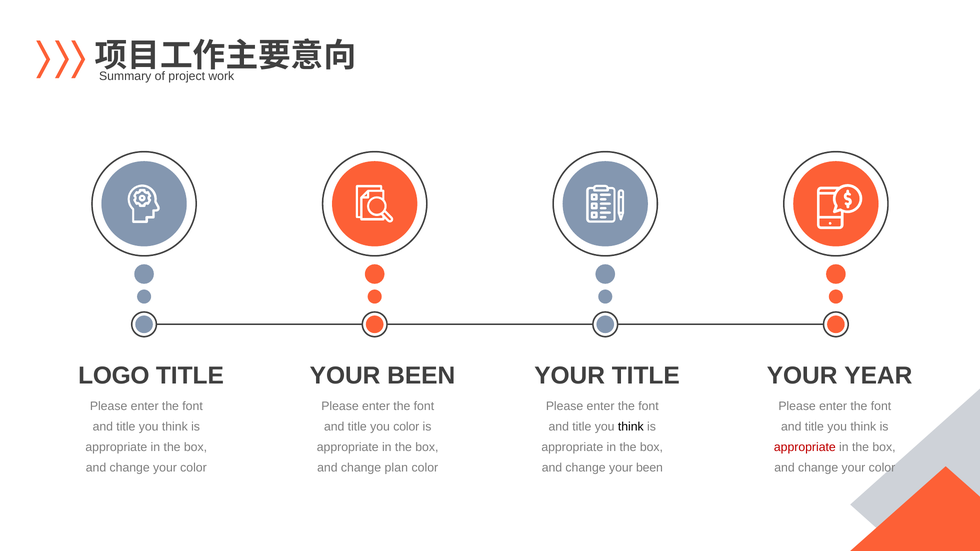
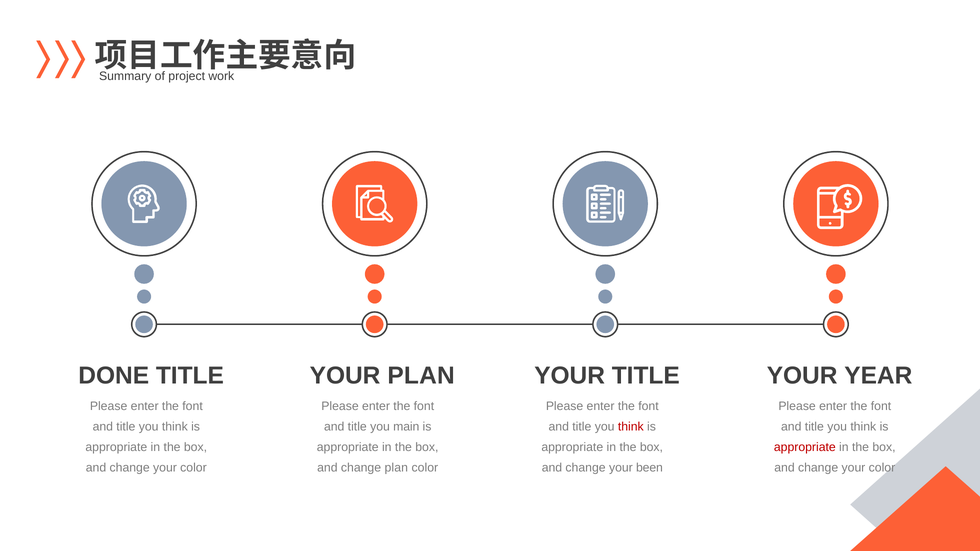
LOGO: LOGO -> DONE (114, 376)
BEEN: BEEN -> PLAN (421, 376)
you color: color -> main (406, 427)
think colour: black -> red (631, 427)
